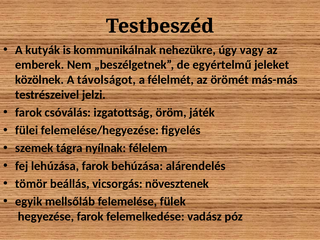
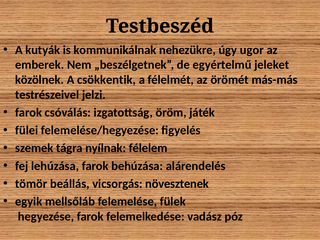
vagy: vagy -> ugor (252, 50)
távolságot: távolságot -> csökkentik (107, 80)
